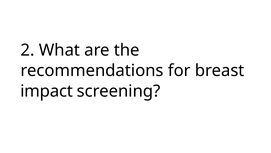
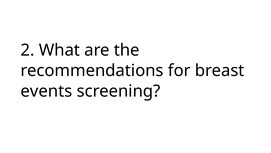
impact: impact -> events (46, 91)
